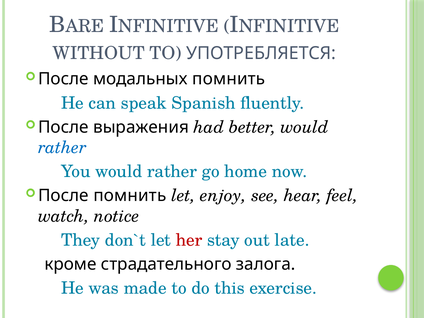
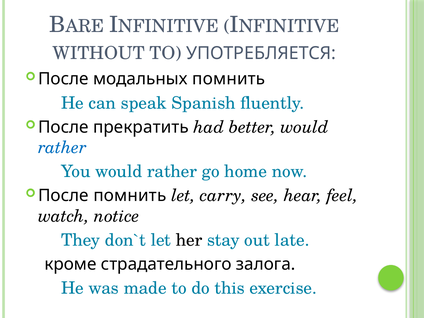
выражения: выражения -> прекратить (141, 127)
enjoy: enjoy -> carry (223, 196)
her colour: red -> black (189, 240)
